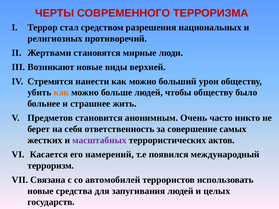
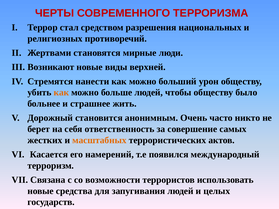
Предметов: Предметов -> Дорожный (50, 118)
масштабных colour: purple -> orange (99, 140)
автомобилей: автомобилей -> возможности (113, 180)
